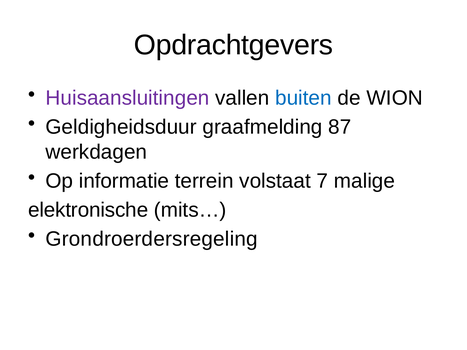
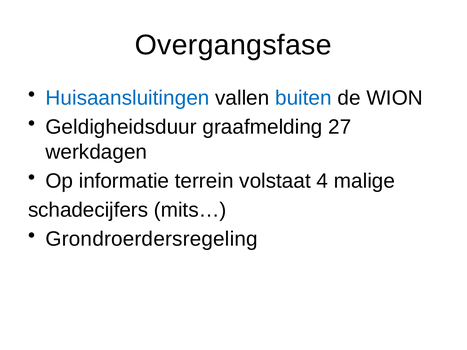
Opdrachtgevers: Opdrachtgevers -> Overgangsfase (233, 45)
Huisaansluitingen colour: purple -> blue (127, 98)
87: 87 -> 27 (340, 127)
7: 7 -> 4 (322, 181)
elektronische: elektronische -> schadecijfers (88, 210)
